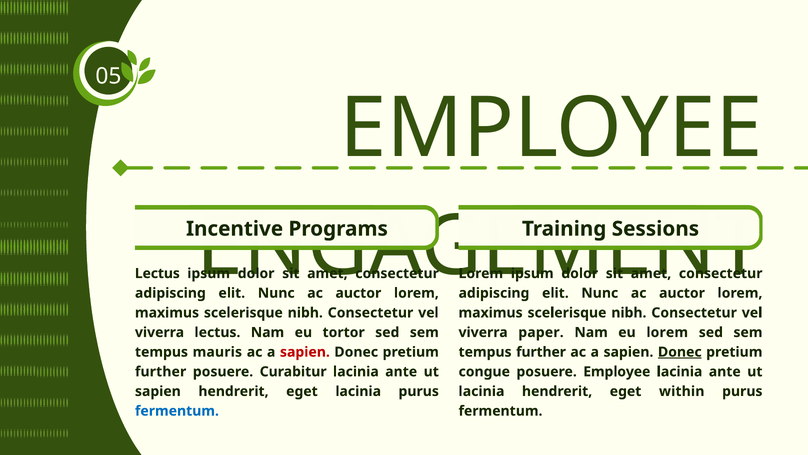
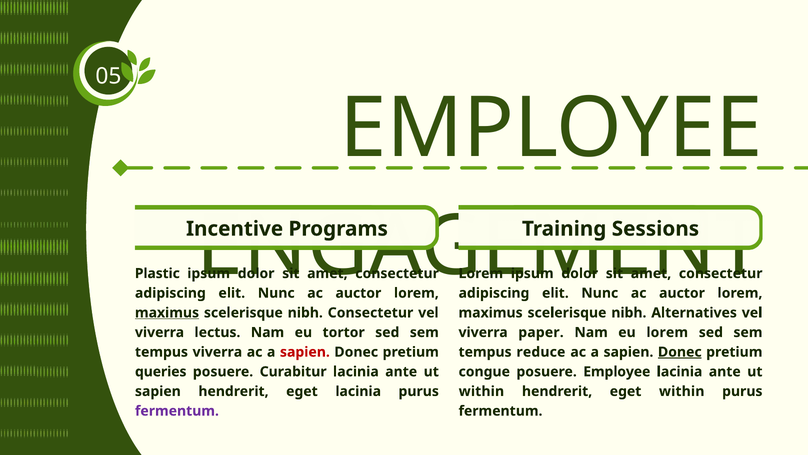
Lectus: Lectus -> Plastic (157, 273)
maximus underline: none -> present (167, 312)
Consectetur: Consectetur -> Alternatives (694, 312)
tempus mauris: mauris -> viverra (217, 352)
tempus further: further -> reduce (541, 352)
further: further -> queries (161, 371)
lacinia: lacinia -> within (481, 391)
fermentum colour: blue -> purple (177, 411)
